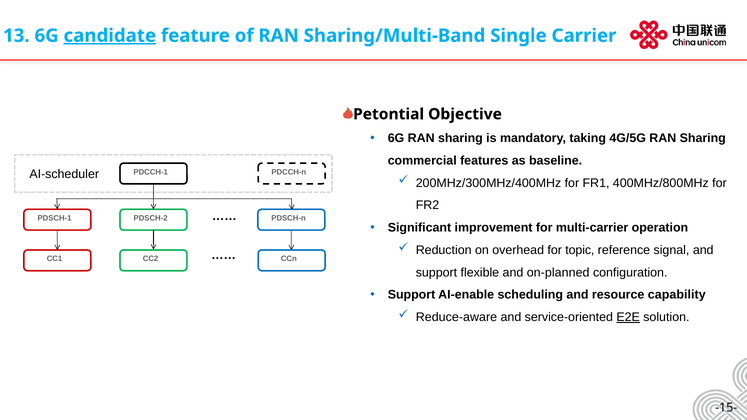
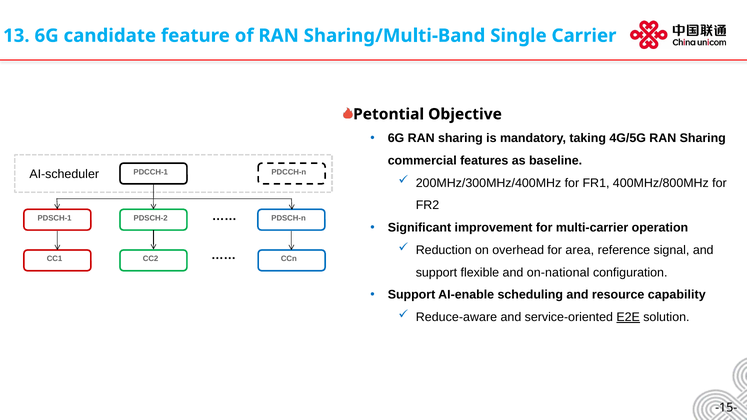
candidate underline: present -> none (110, 36)
topic: topic -> area (580, 250)
on-planned: on-planned -> on-national (558, 273)
